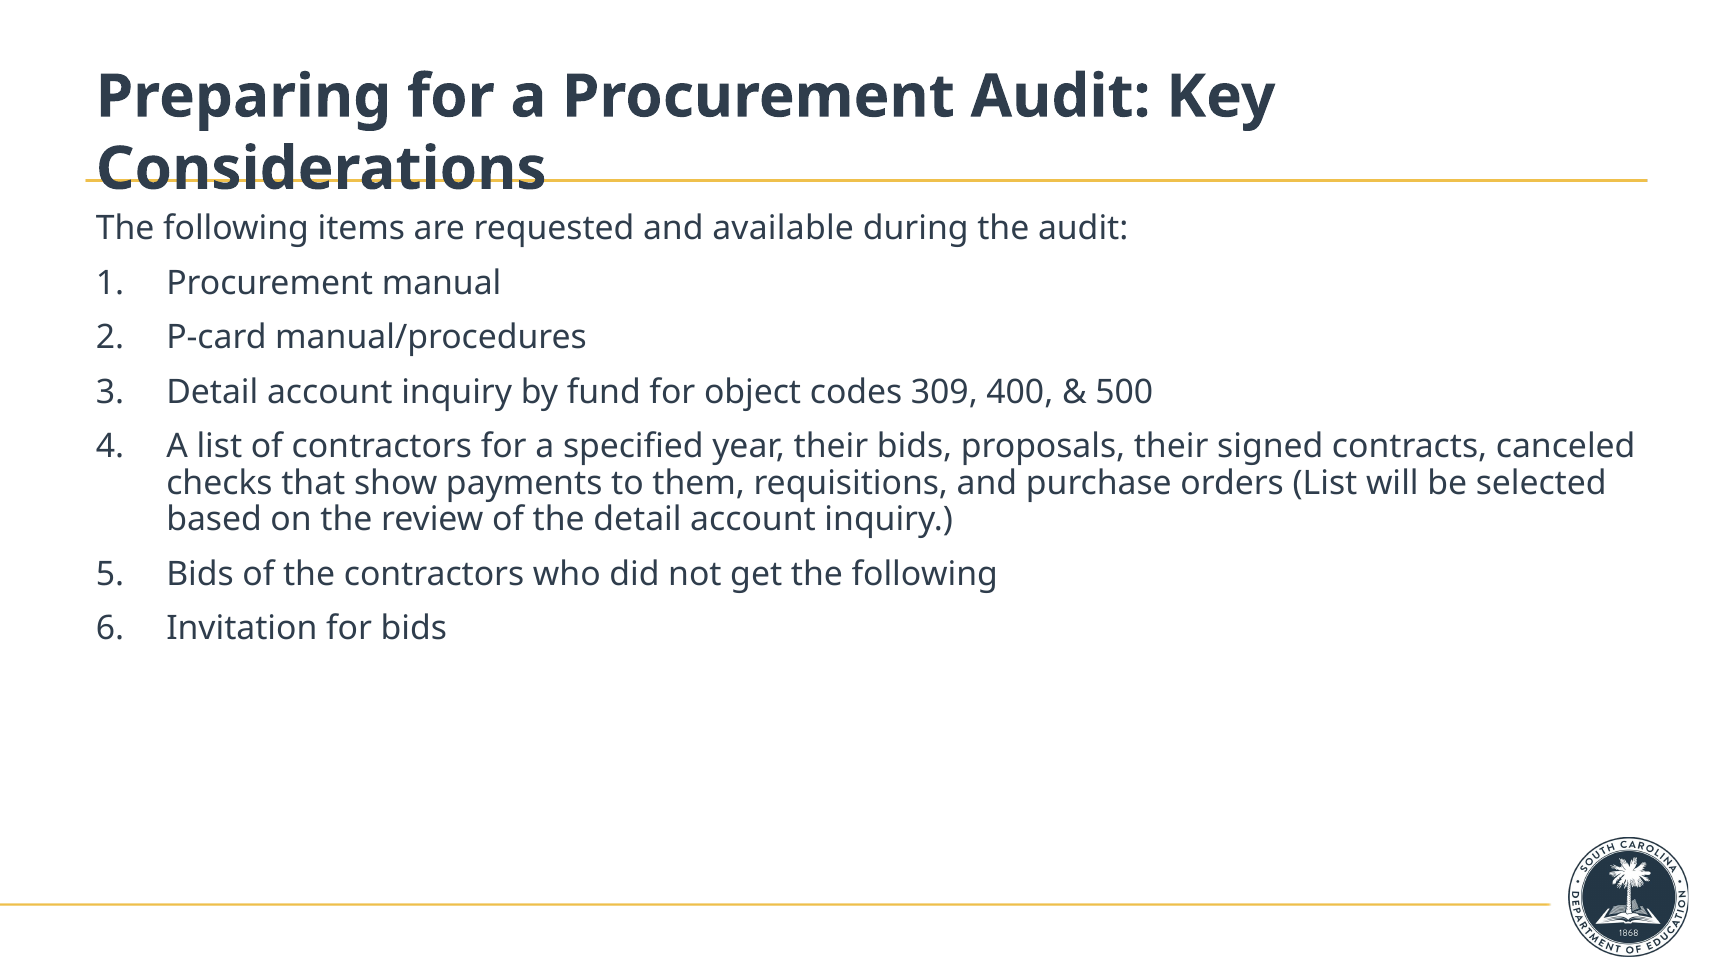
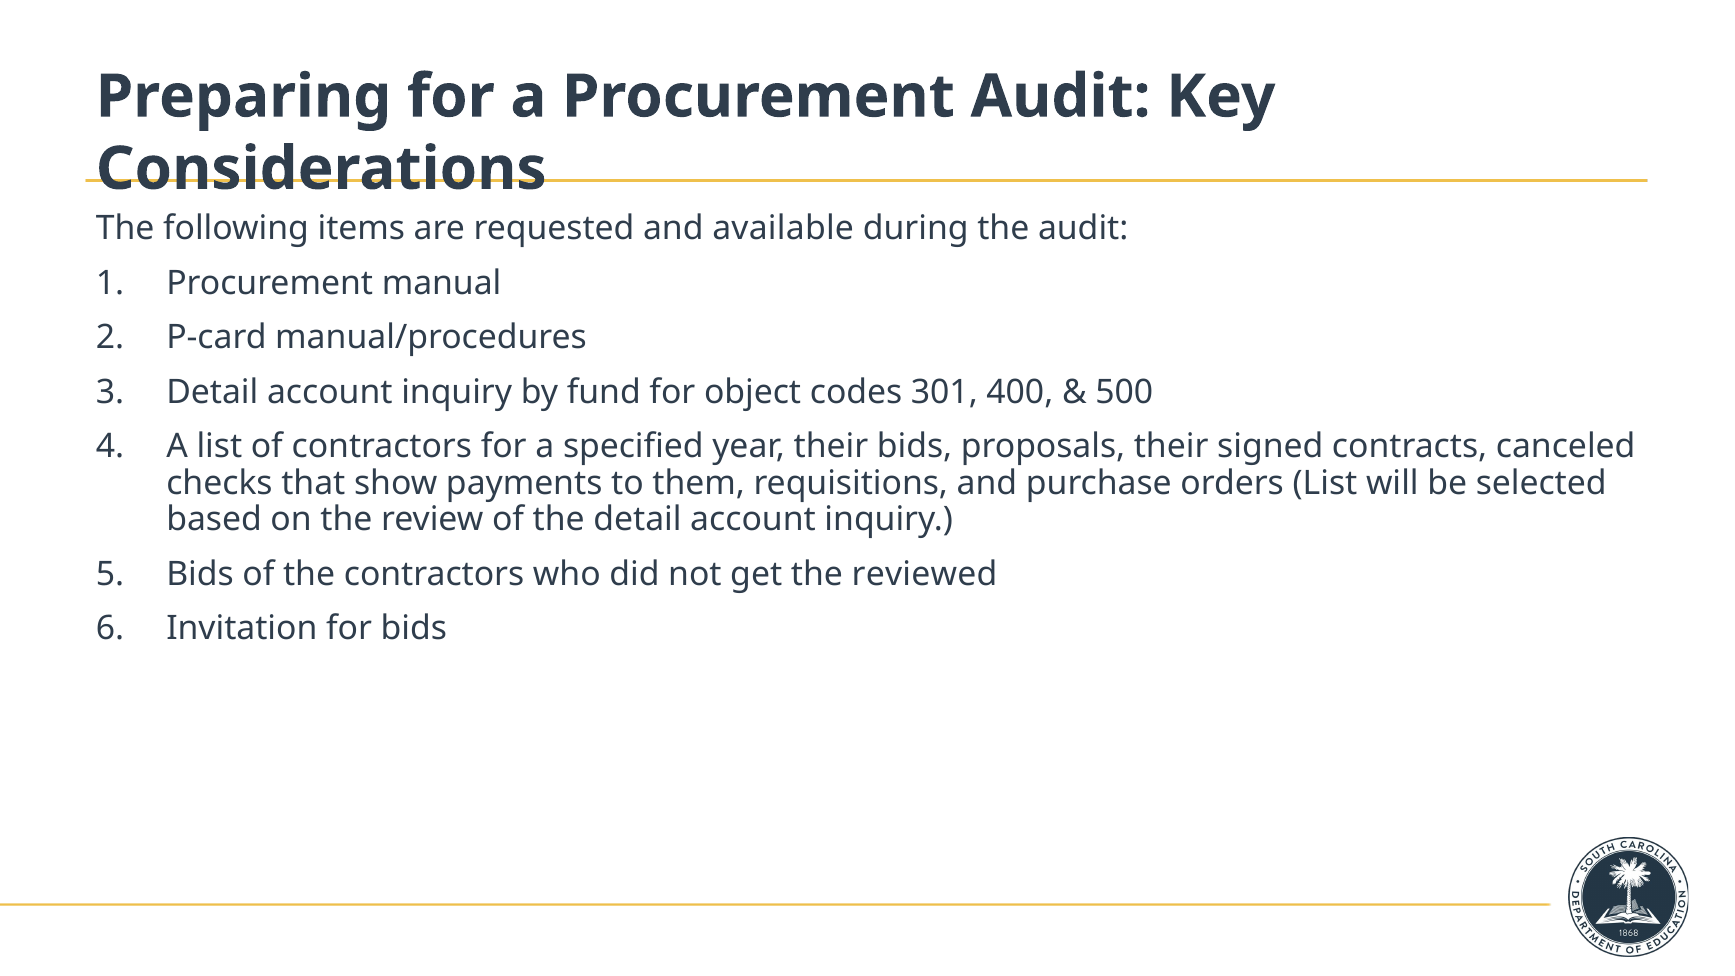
309: 309 -> 301 (944, 392)
get the following: following -> reviewed (925, 574)
